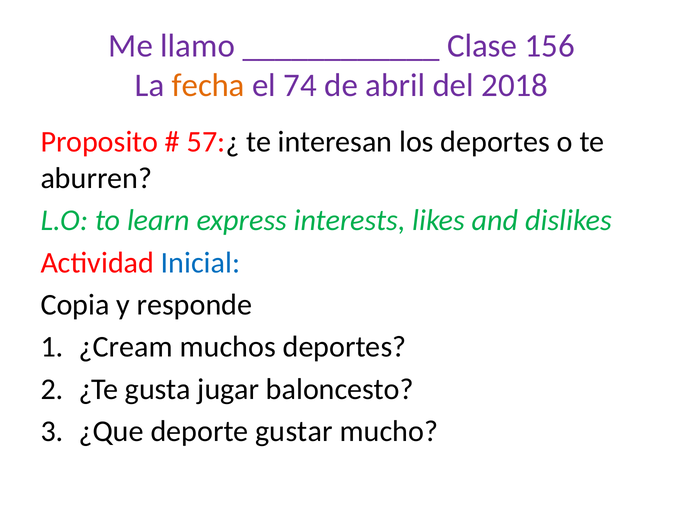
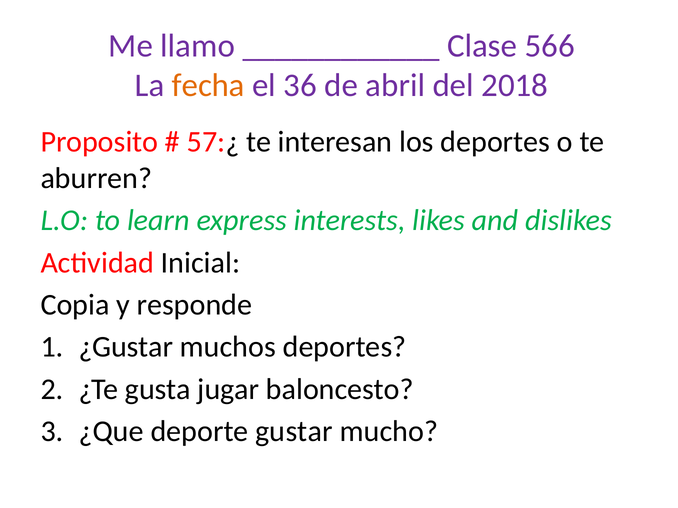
156: 156 -> 566 (550, 46)
74: 74 -> 36 (300, 85)
Inicial colour: blue -> black (201, 263)
¿Cream: ¿Cream -> ¿Gustar (126, 347)
